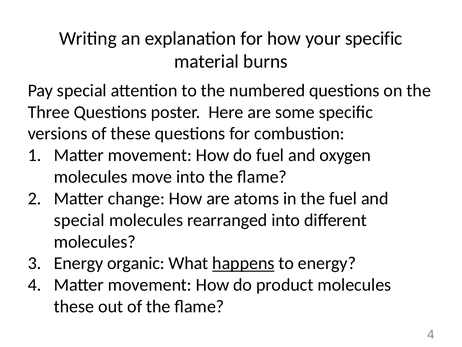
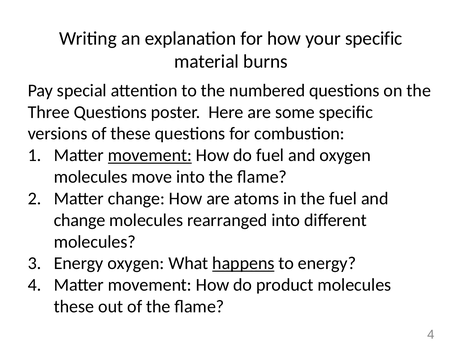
movement underline: none -> present (150, 155)
special: special -> change (79, 220)
Energy organic: organic -> oxygen (136, 263)
